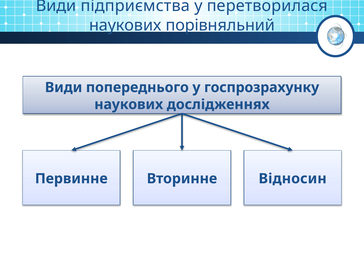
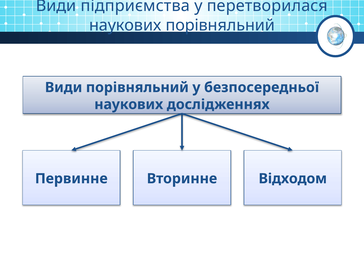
Види попереднього: попереднього -> порівняльний (137, 87)
госпрозрахунку: госпрозрахунку -> безпосередньої (262, 87)
Відносин: Відносин -> Відходом (293, 179)
